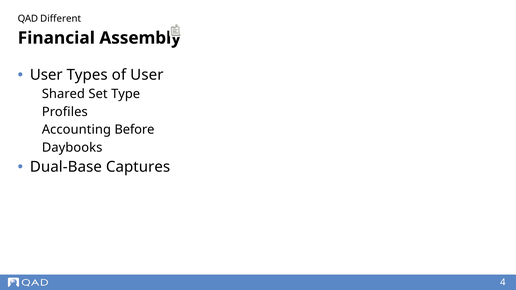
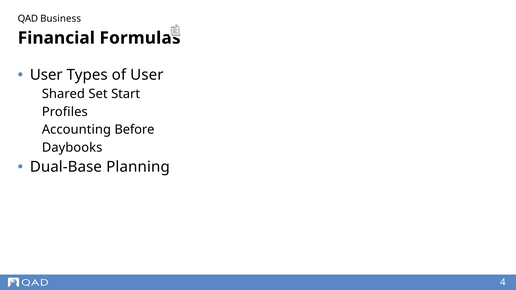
Different: Different -> Business (61, 19)
Assembly: Assembly -> Formulas (140, 38)
Type: Type -> Start (126, 94)
Captures: Captures -> Planning (138, 167)
